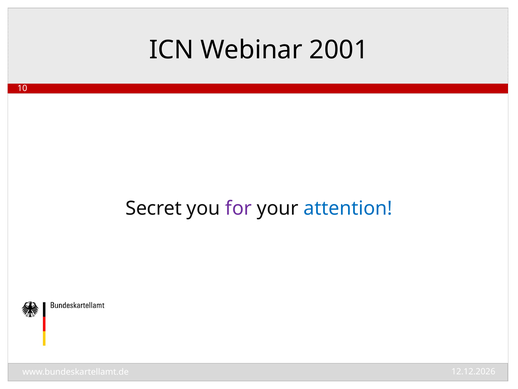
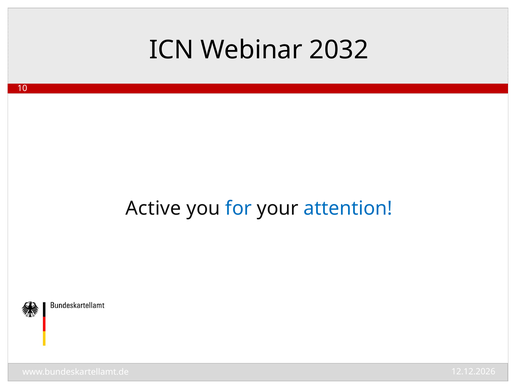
2001: 2001 -> 2032 (339, 50)
Secret: Secret -> Active (153, 208)
for colour: purple -> blue (239, 208)
